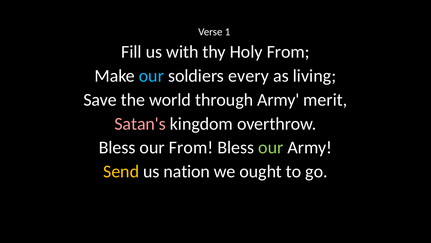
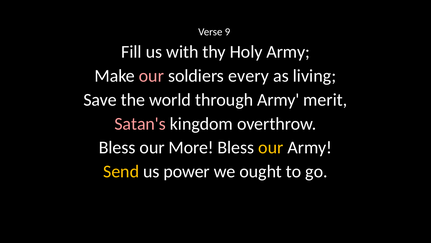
1: 1 -> 9 (228, 32)
Holy From: From -> Army (288, 52)
our colour: light blue -> pink (151, 76)
our From: From -> More (191, 147)
our colour: light green -> yellow (271, 147)
nation: nation -> power (187, 171)
